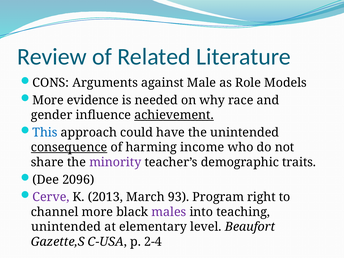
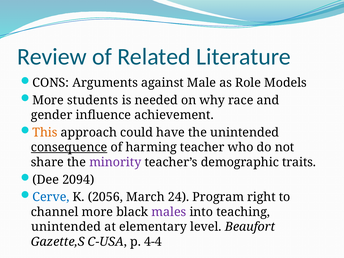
evidence: evidence -> students (93, 100)
achievement underline: present -> none (174, 115)
This colour: blue -> orange (45, 132)
income: income -> teacher (202, 147)
2096: 2096 -> 2094 (78, 180)
Cerve colour: purple -> blue (51, 197)
2013: 2013 -> 2056 (105, 197)
93: 93 -> 24 (179, 197)
2-4: 2-4 -> 4-4 (153, 242)
